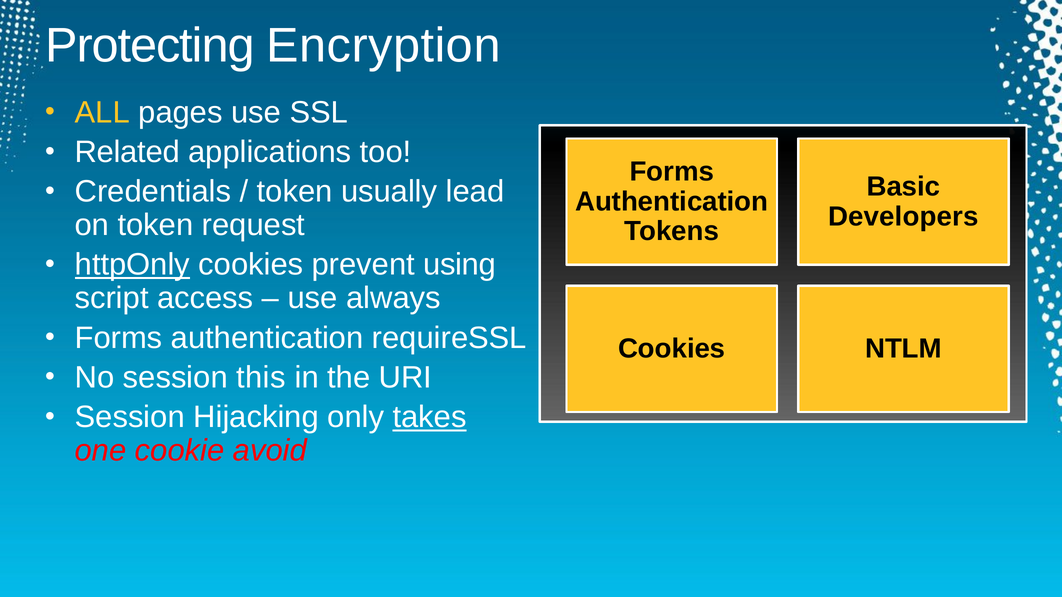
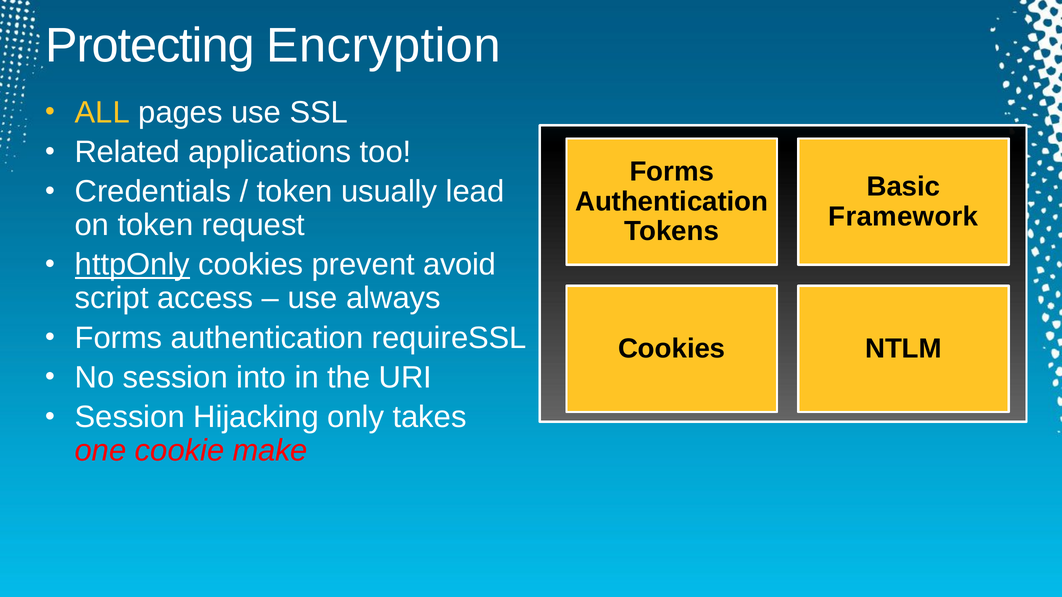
Developers: Developers -> Framework (903, 217)
using: using -> avoid (460, 265)
this: this -> into (261, 378)
takes underline: present -> none (430, 417)
avoid: avoid -> make (270, 451)
